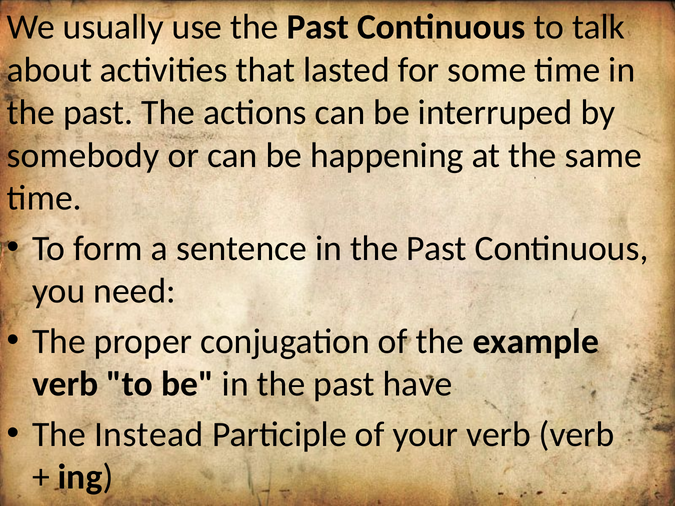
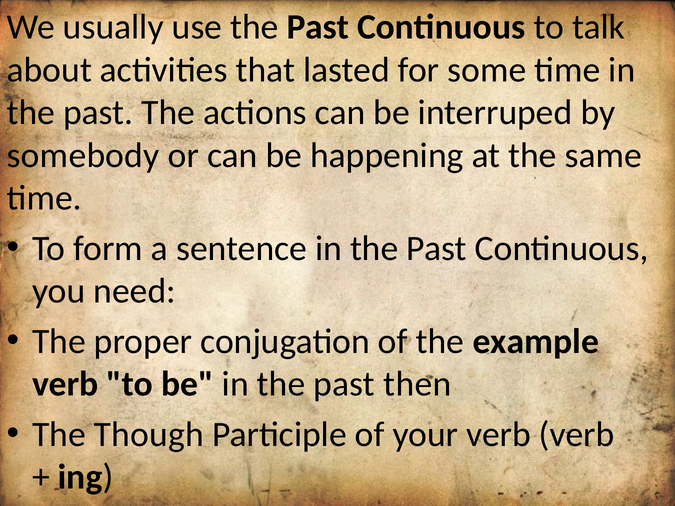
have: have -> then (417, 384)
Instead: Instead -> Though (149, 435)
